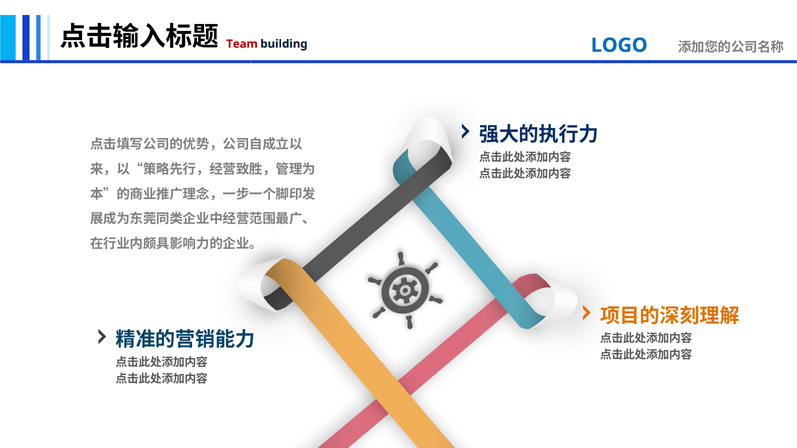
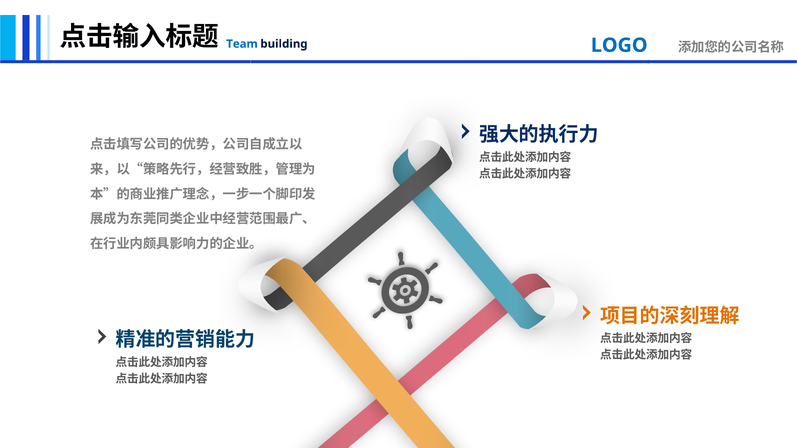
Team colour: red -> blue (242, 44)
